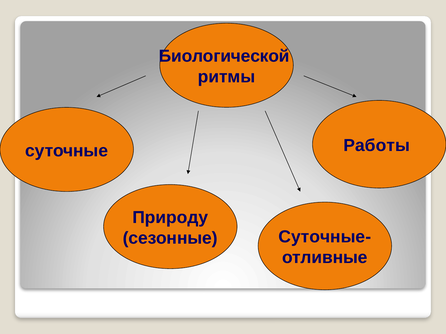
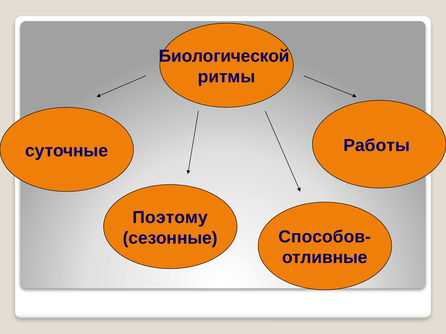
Природу: Природу -> Поэтому (170, 218)
Суточные-: Суточные- -> Способов- (325, 237)
